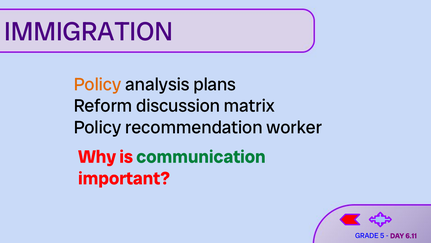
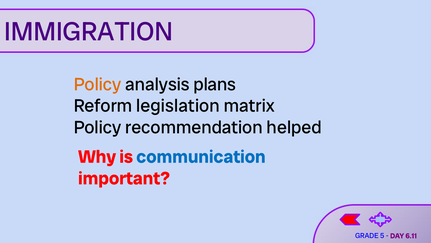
discussion: discussion -> legislation (178, 106)
worker: worker -> helped (294, 127)
communication colour: green -> blue (201, 156)
